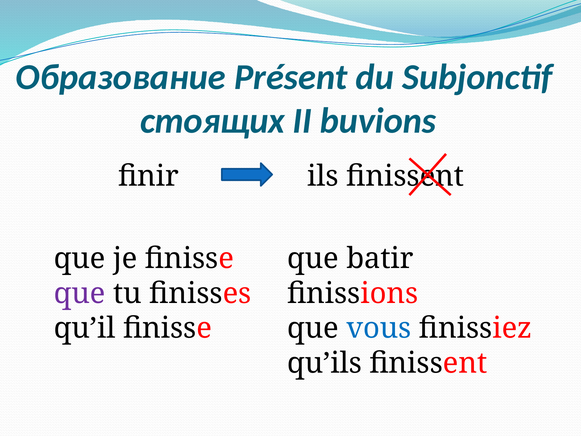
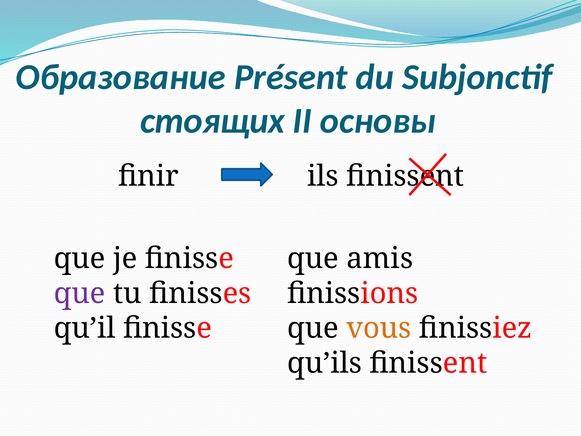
buvions: buvions -> основы (378, 121)
batir: batir -> amis (380, 258)
vous colour: blue -> orange (379, 328)
